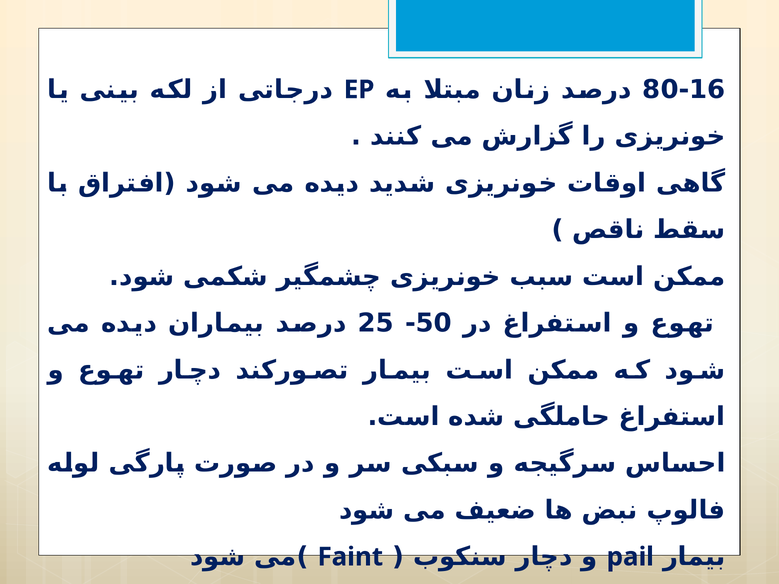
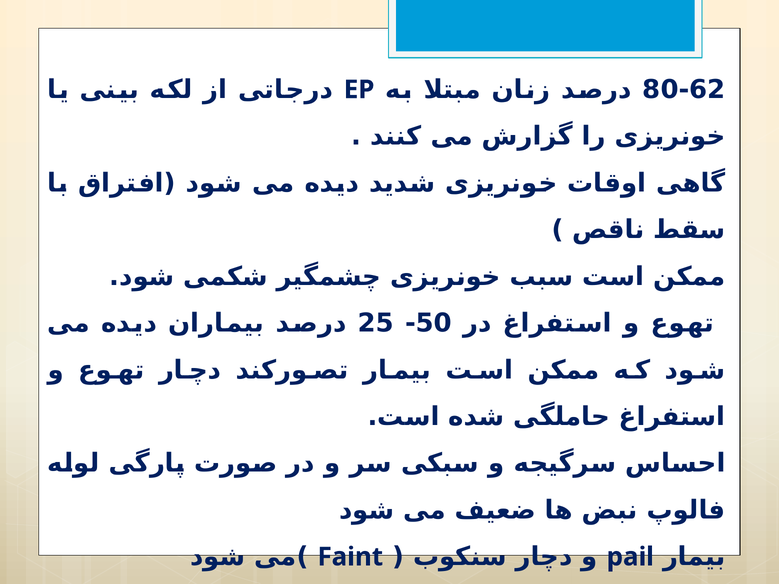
80-16: 80-16 -> 80-62 (684, 90)
